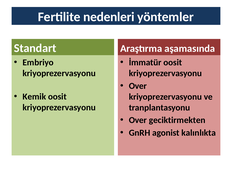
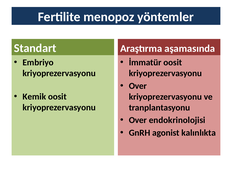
nedenleri: nedenleri -> menopoz (109, 17)
geciktirmekten: geciktirmekten -> endokrinolojisi (177, 120)
